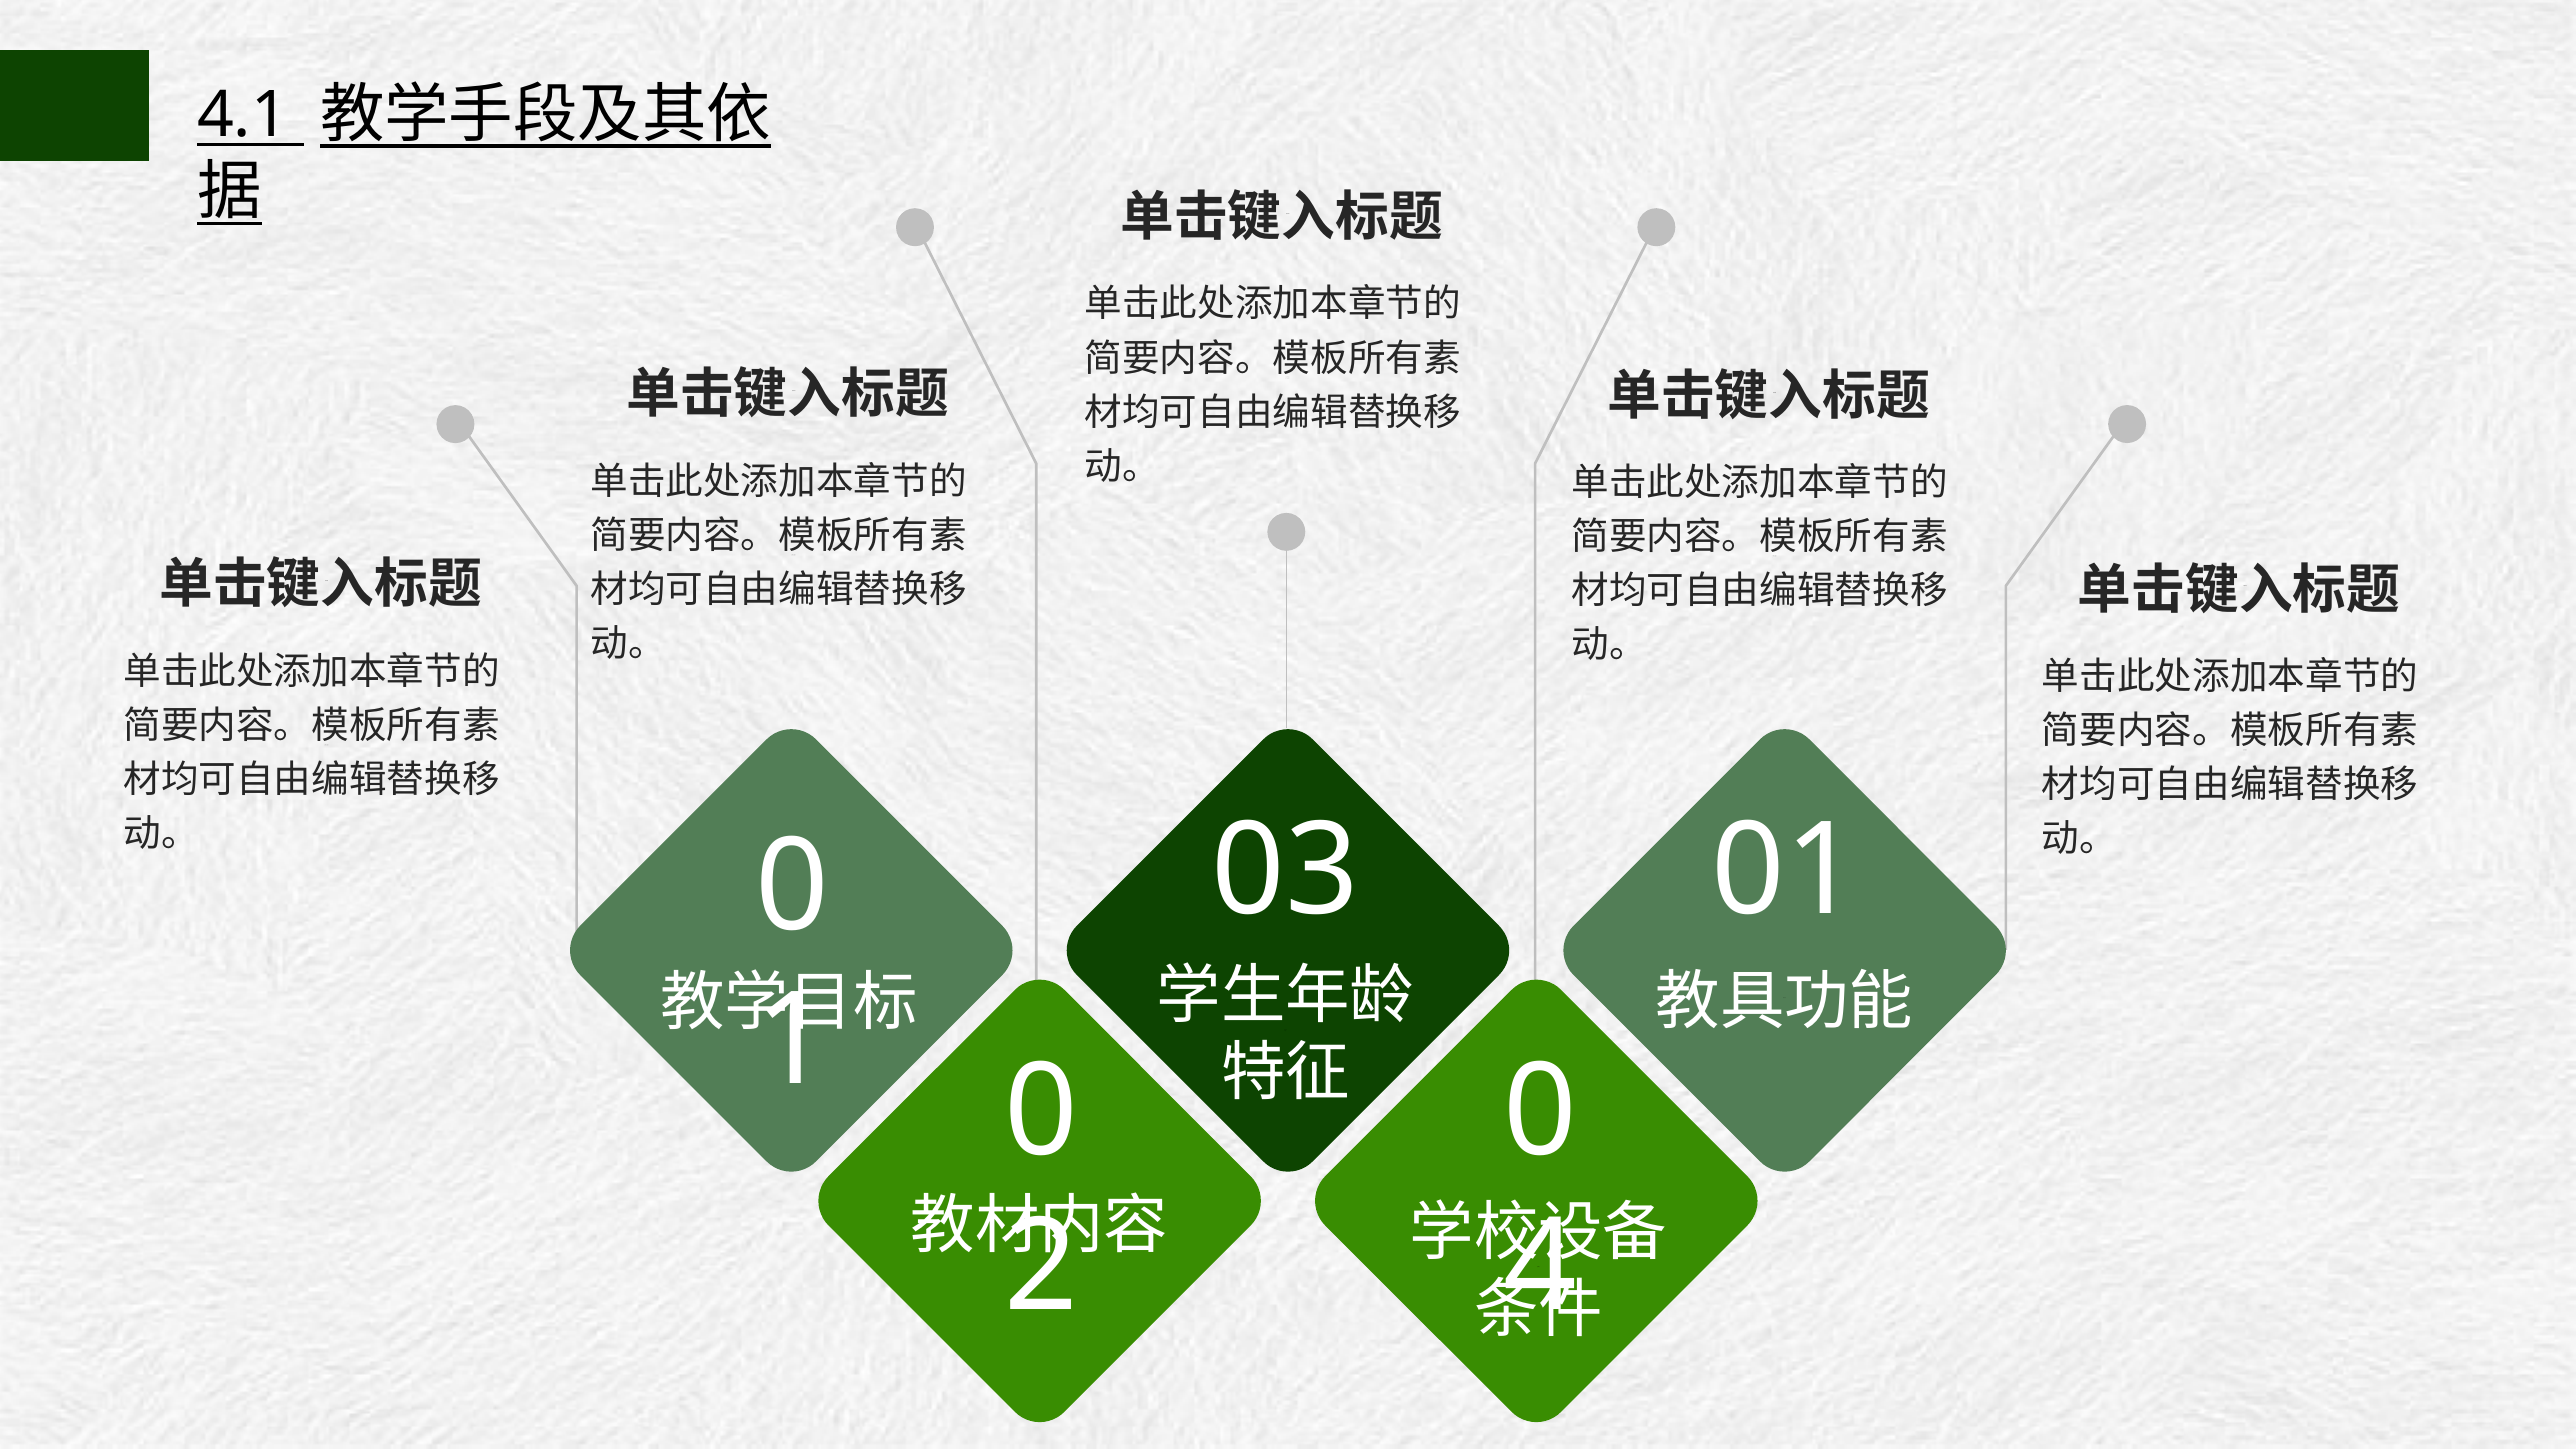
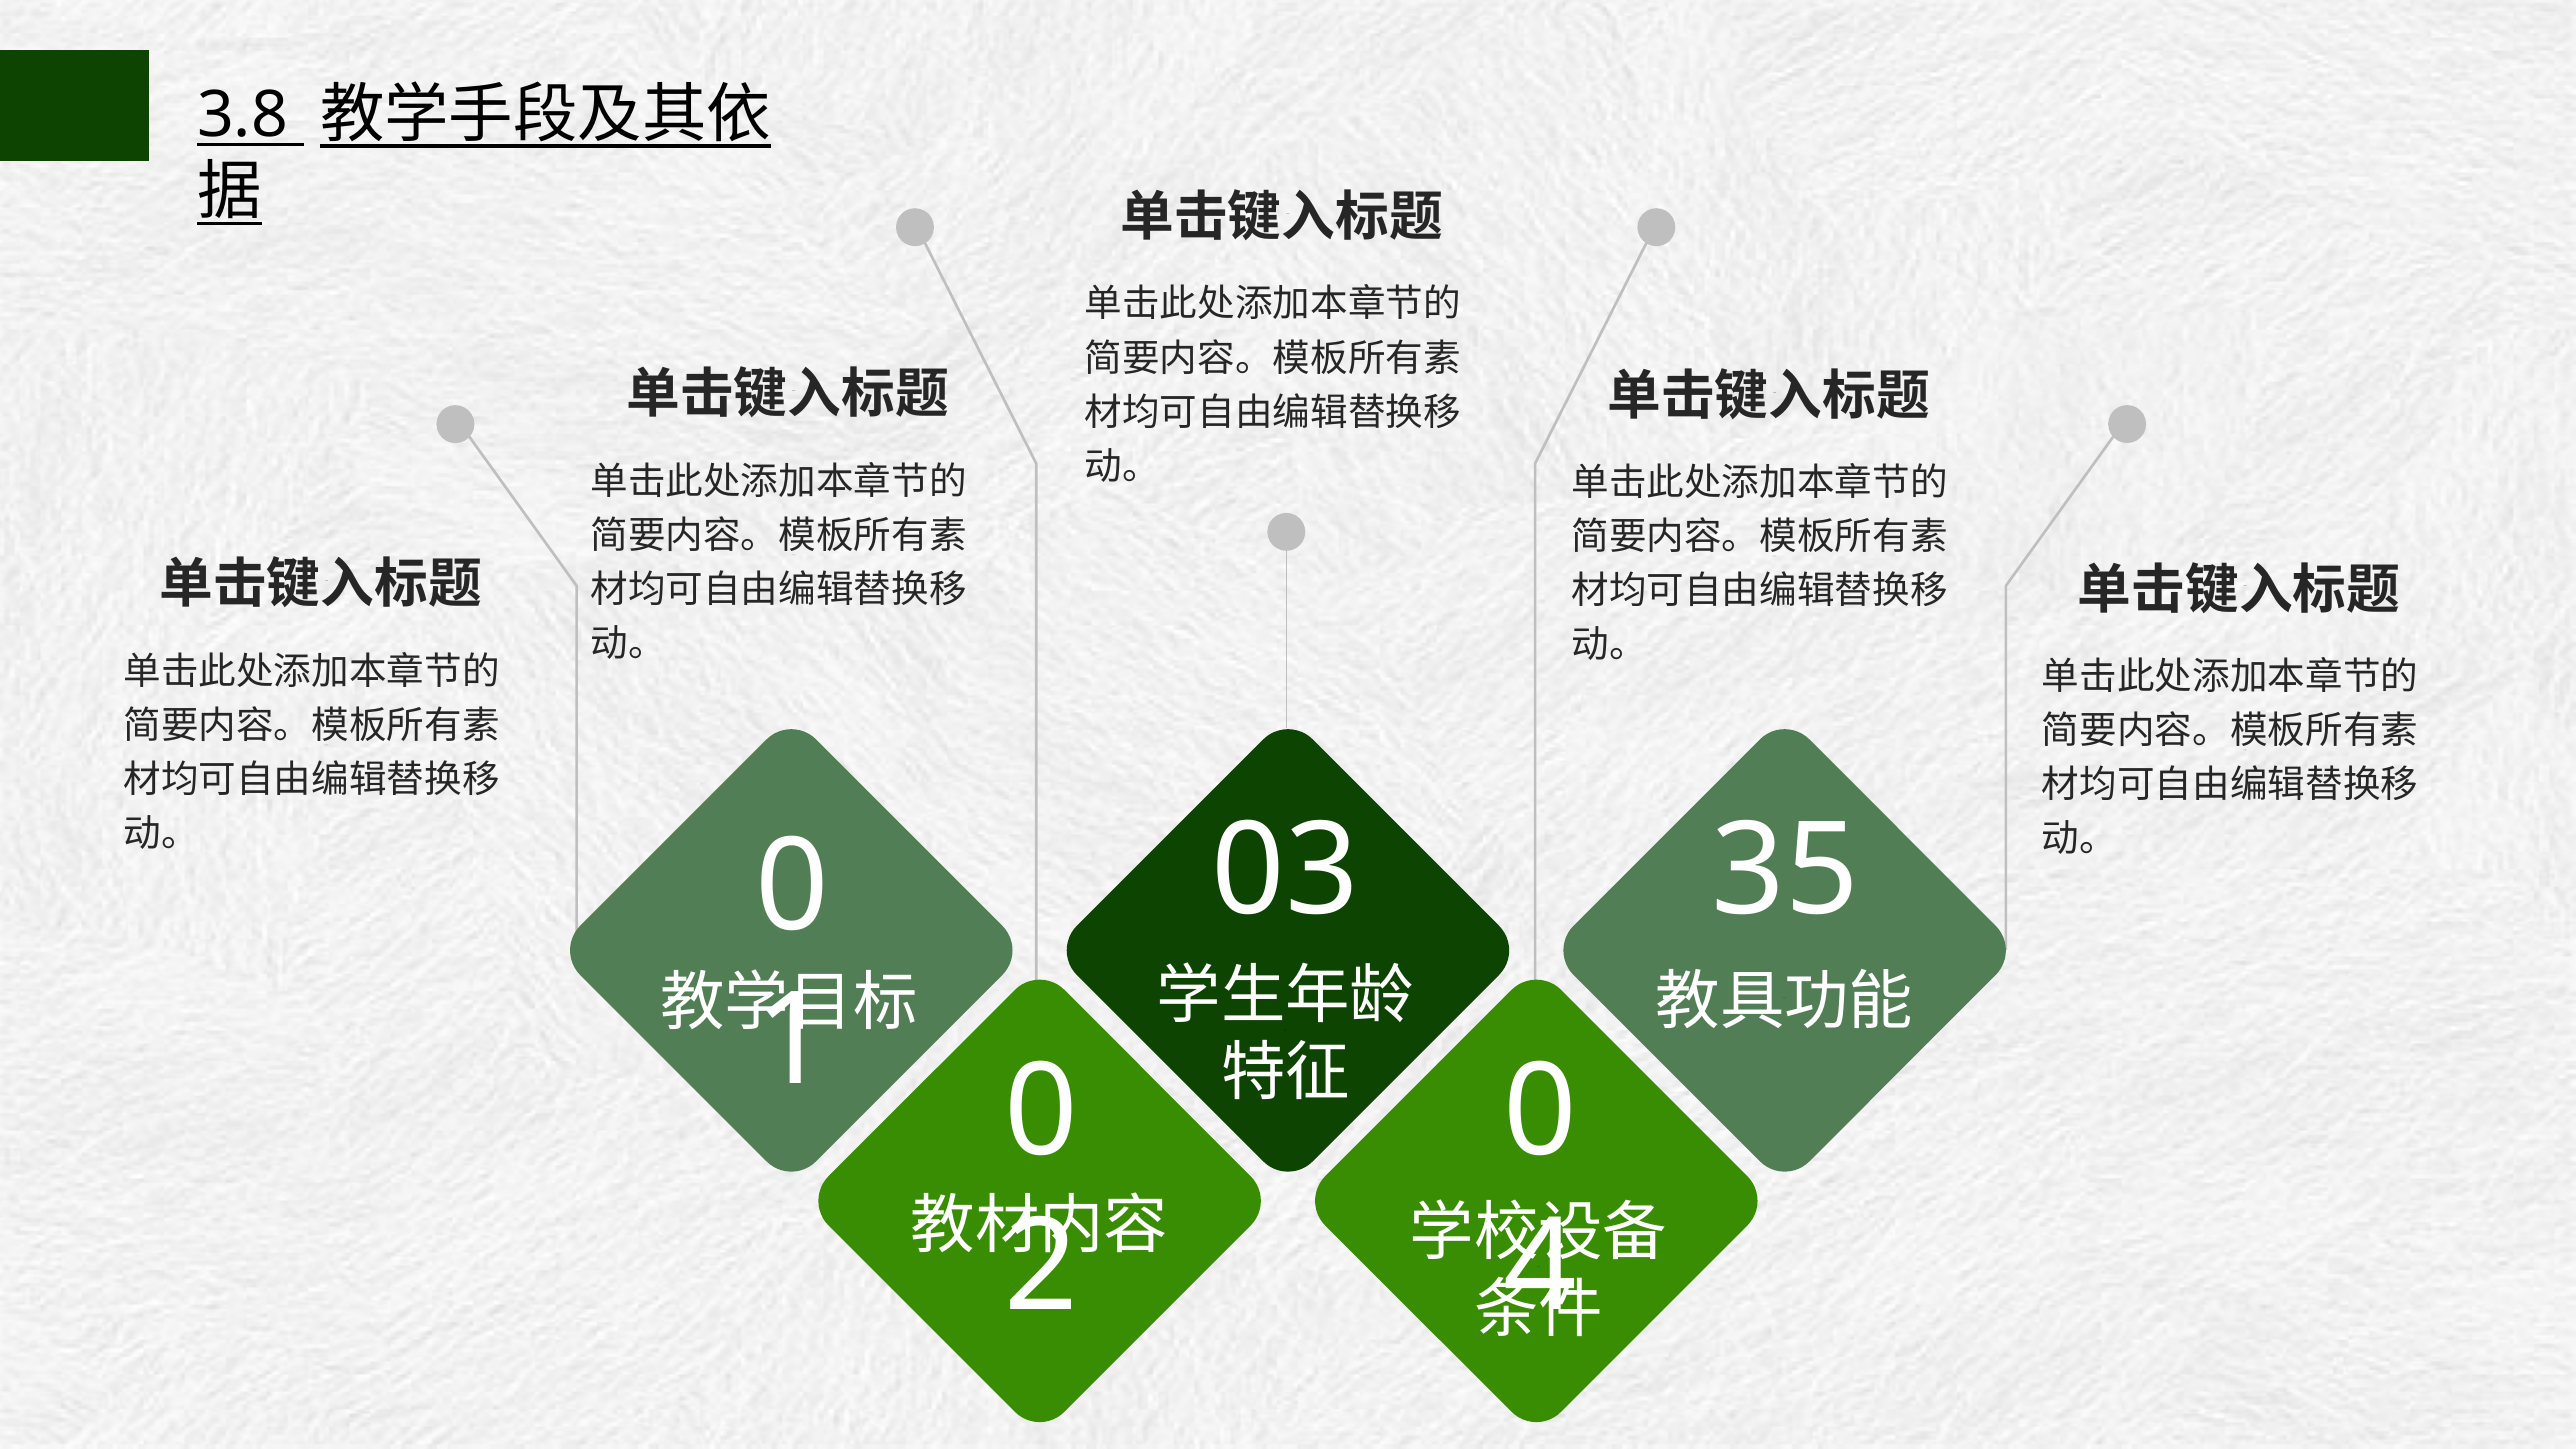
4.1: 4.1 -> 3.8 (243, 115)
01: 01 -> 35 (1785, 871)
